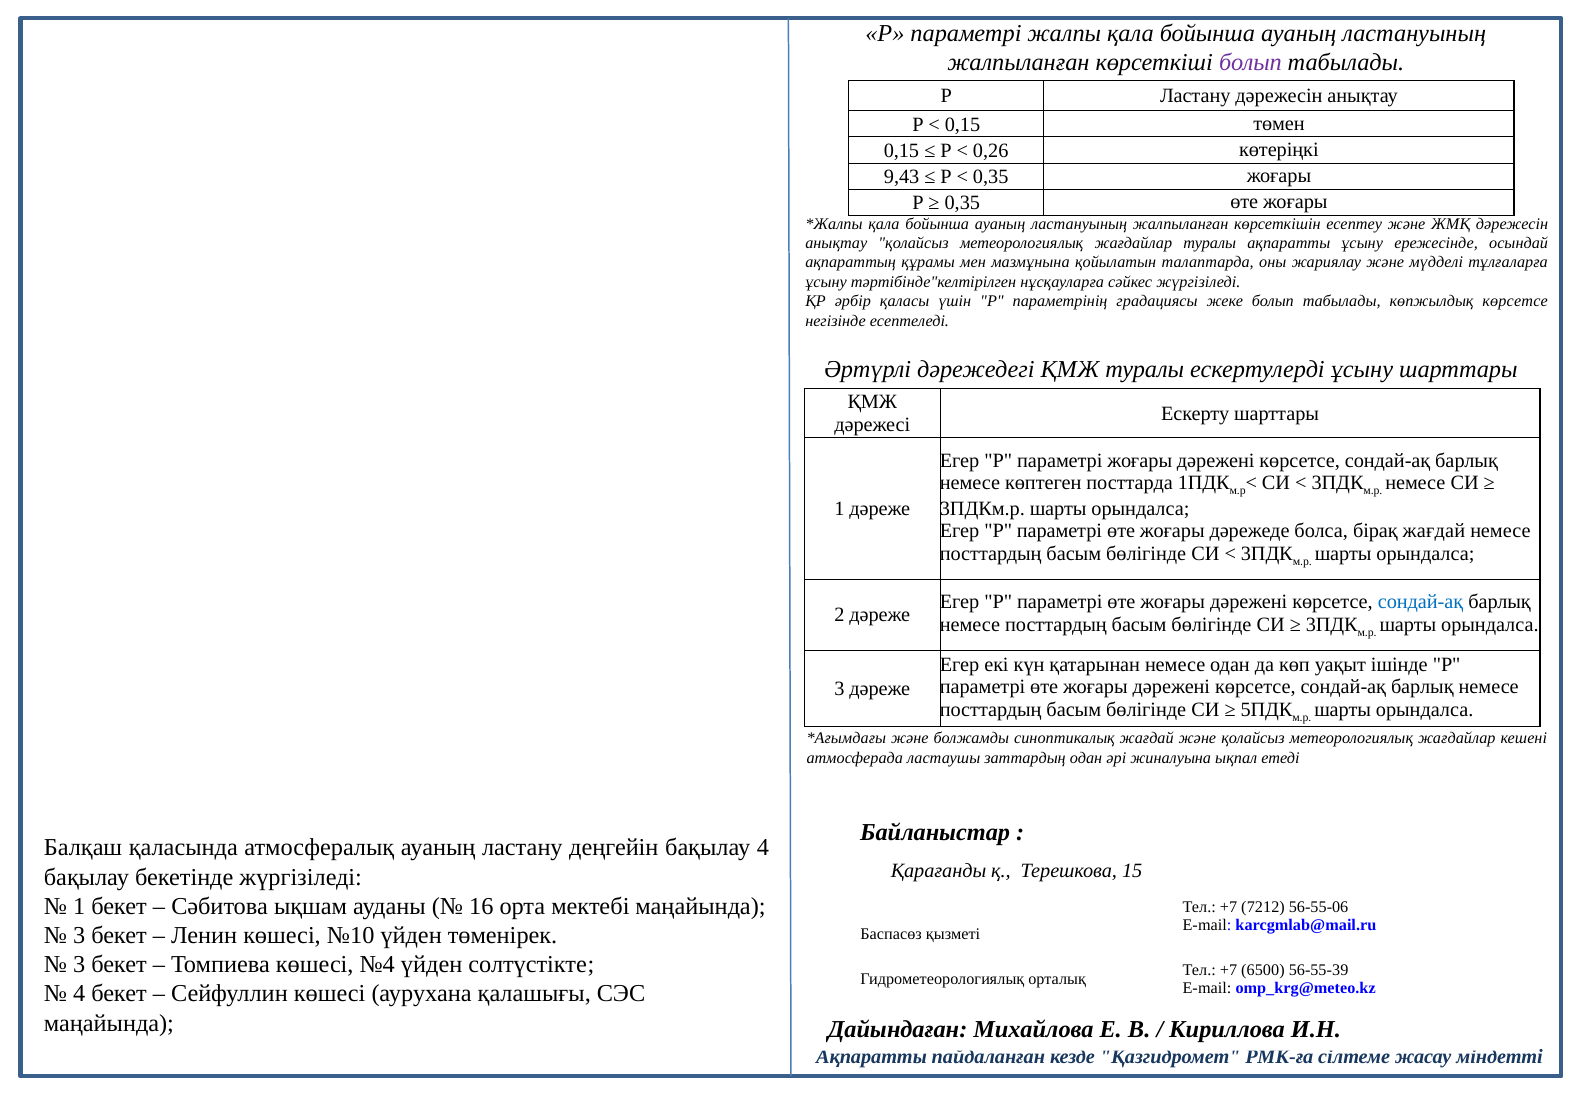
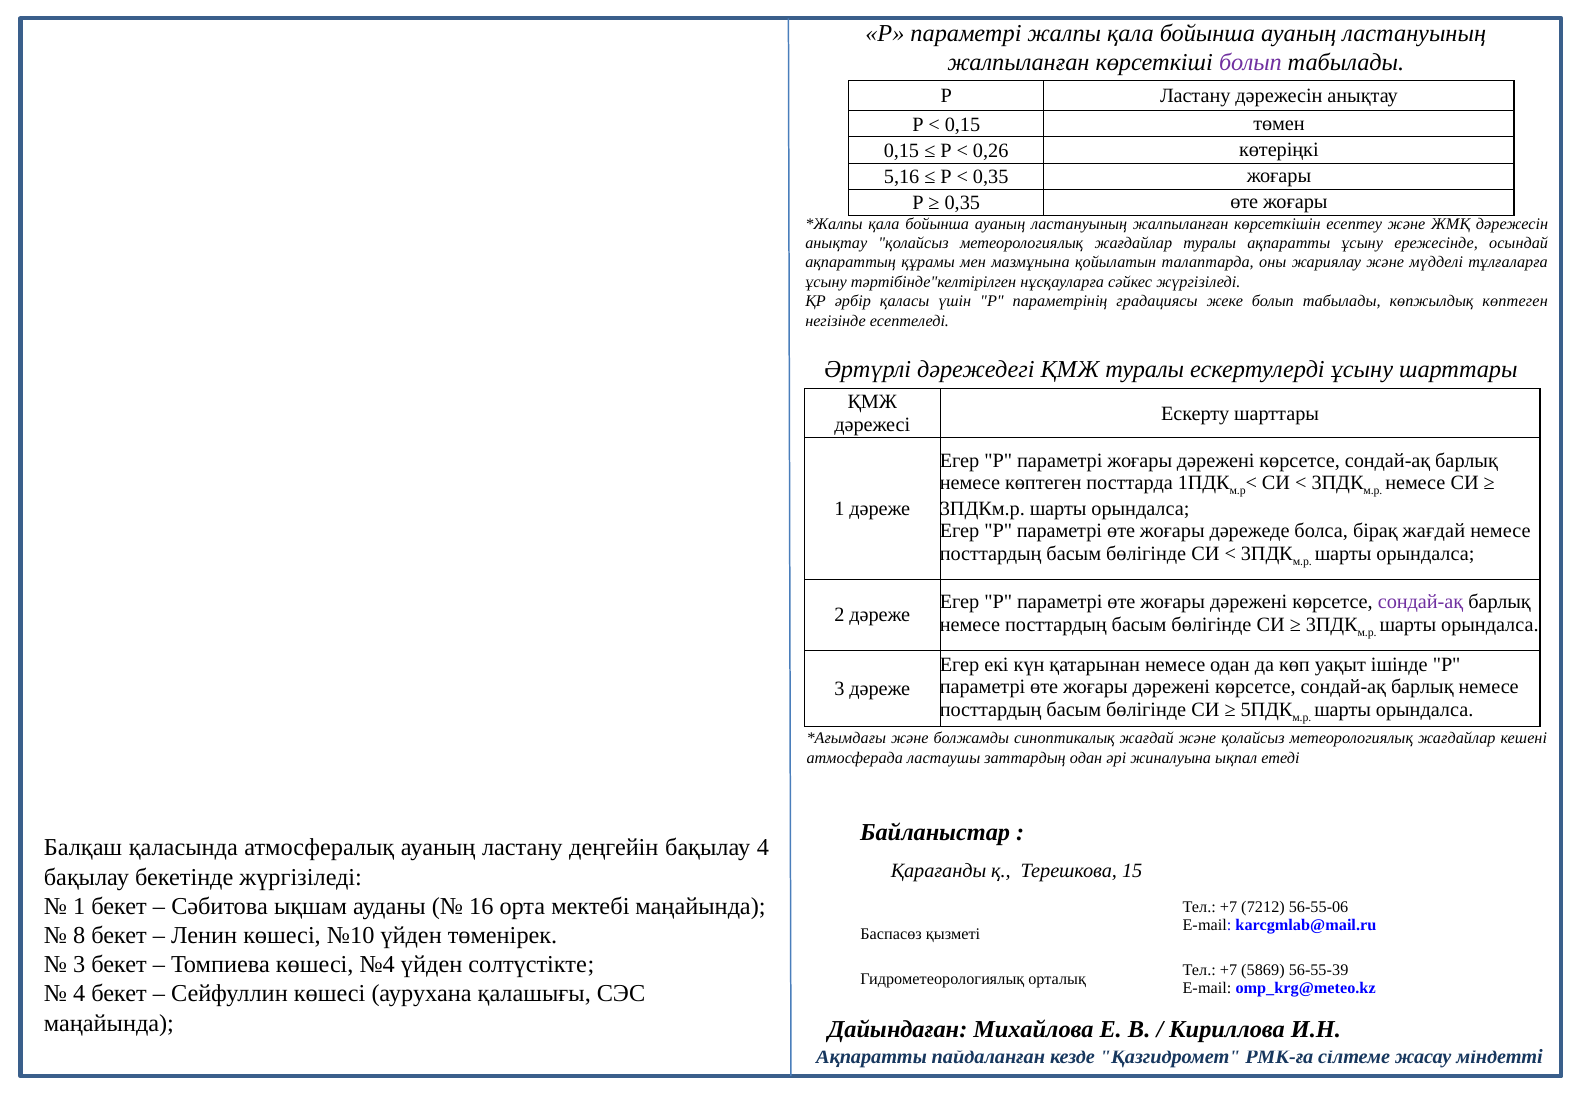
9,43: 9,43 -> 5,16 (902, 177)
көпжылдық көрсетсе: көрсетсе -> көптеген (1515, 301)
сондай-ақ colour: blue -> purple (1420, 602)
3: 3 -> 8 (79, 936)
6500: 6500 -> 5869 (1263, 970)
